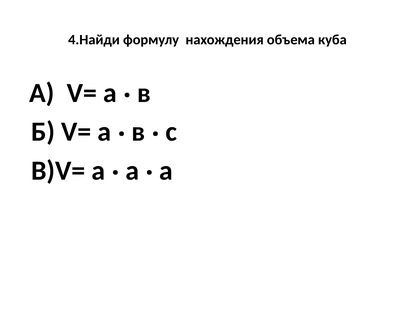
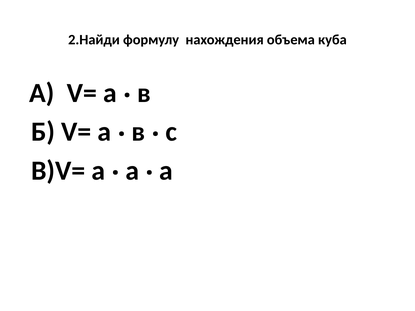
4.Найди: 4.Найди -> 2.Найди (94, 40)
